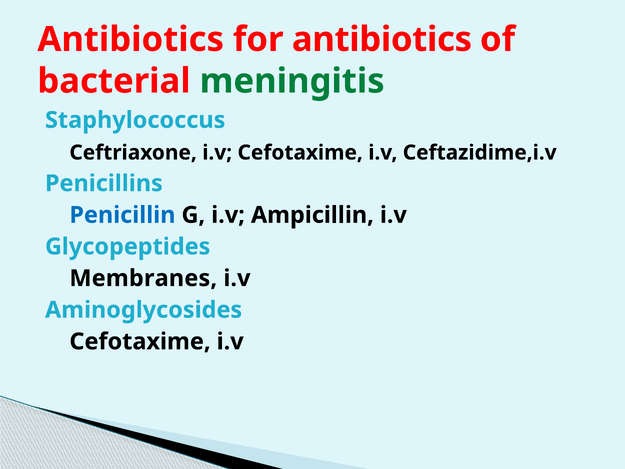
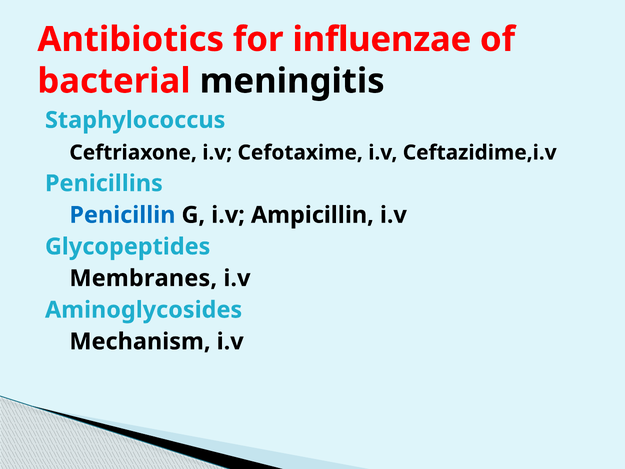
for antibiotics: antibiotics -> influenzae (382, 39)
meningitis colour: green -> black (292, 81)
Cefotaxime: Cefotaxime -> Mechanism (140, 341)
